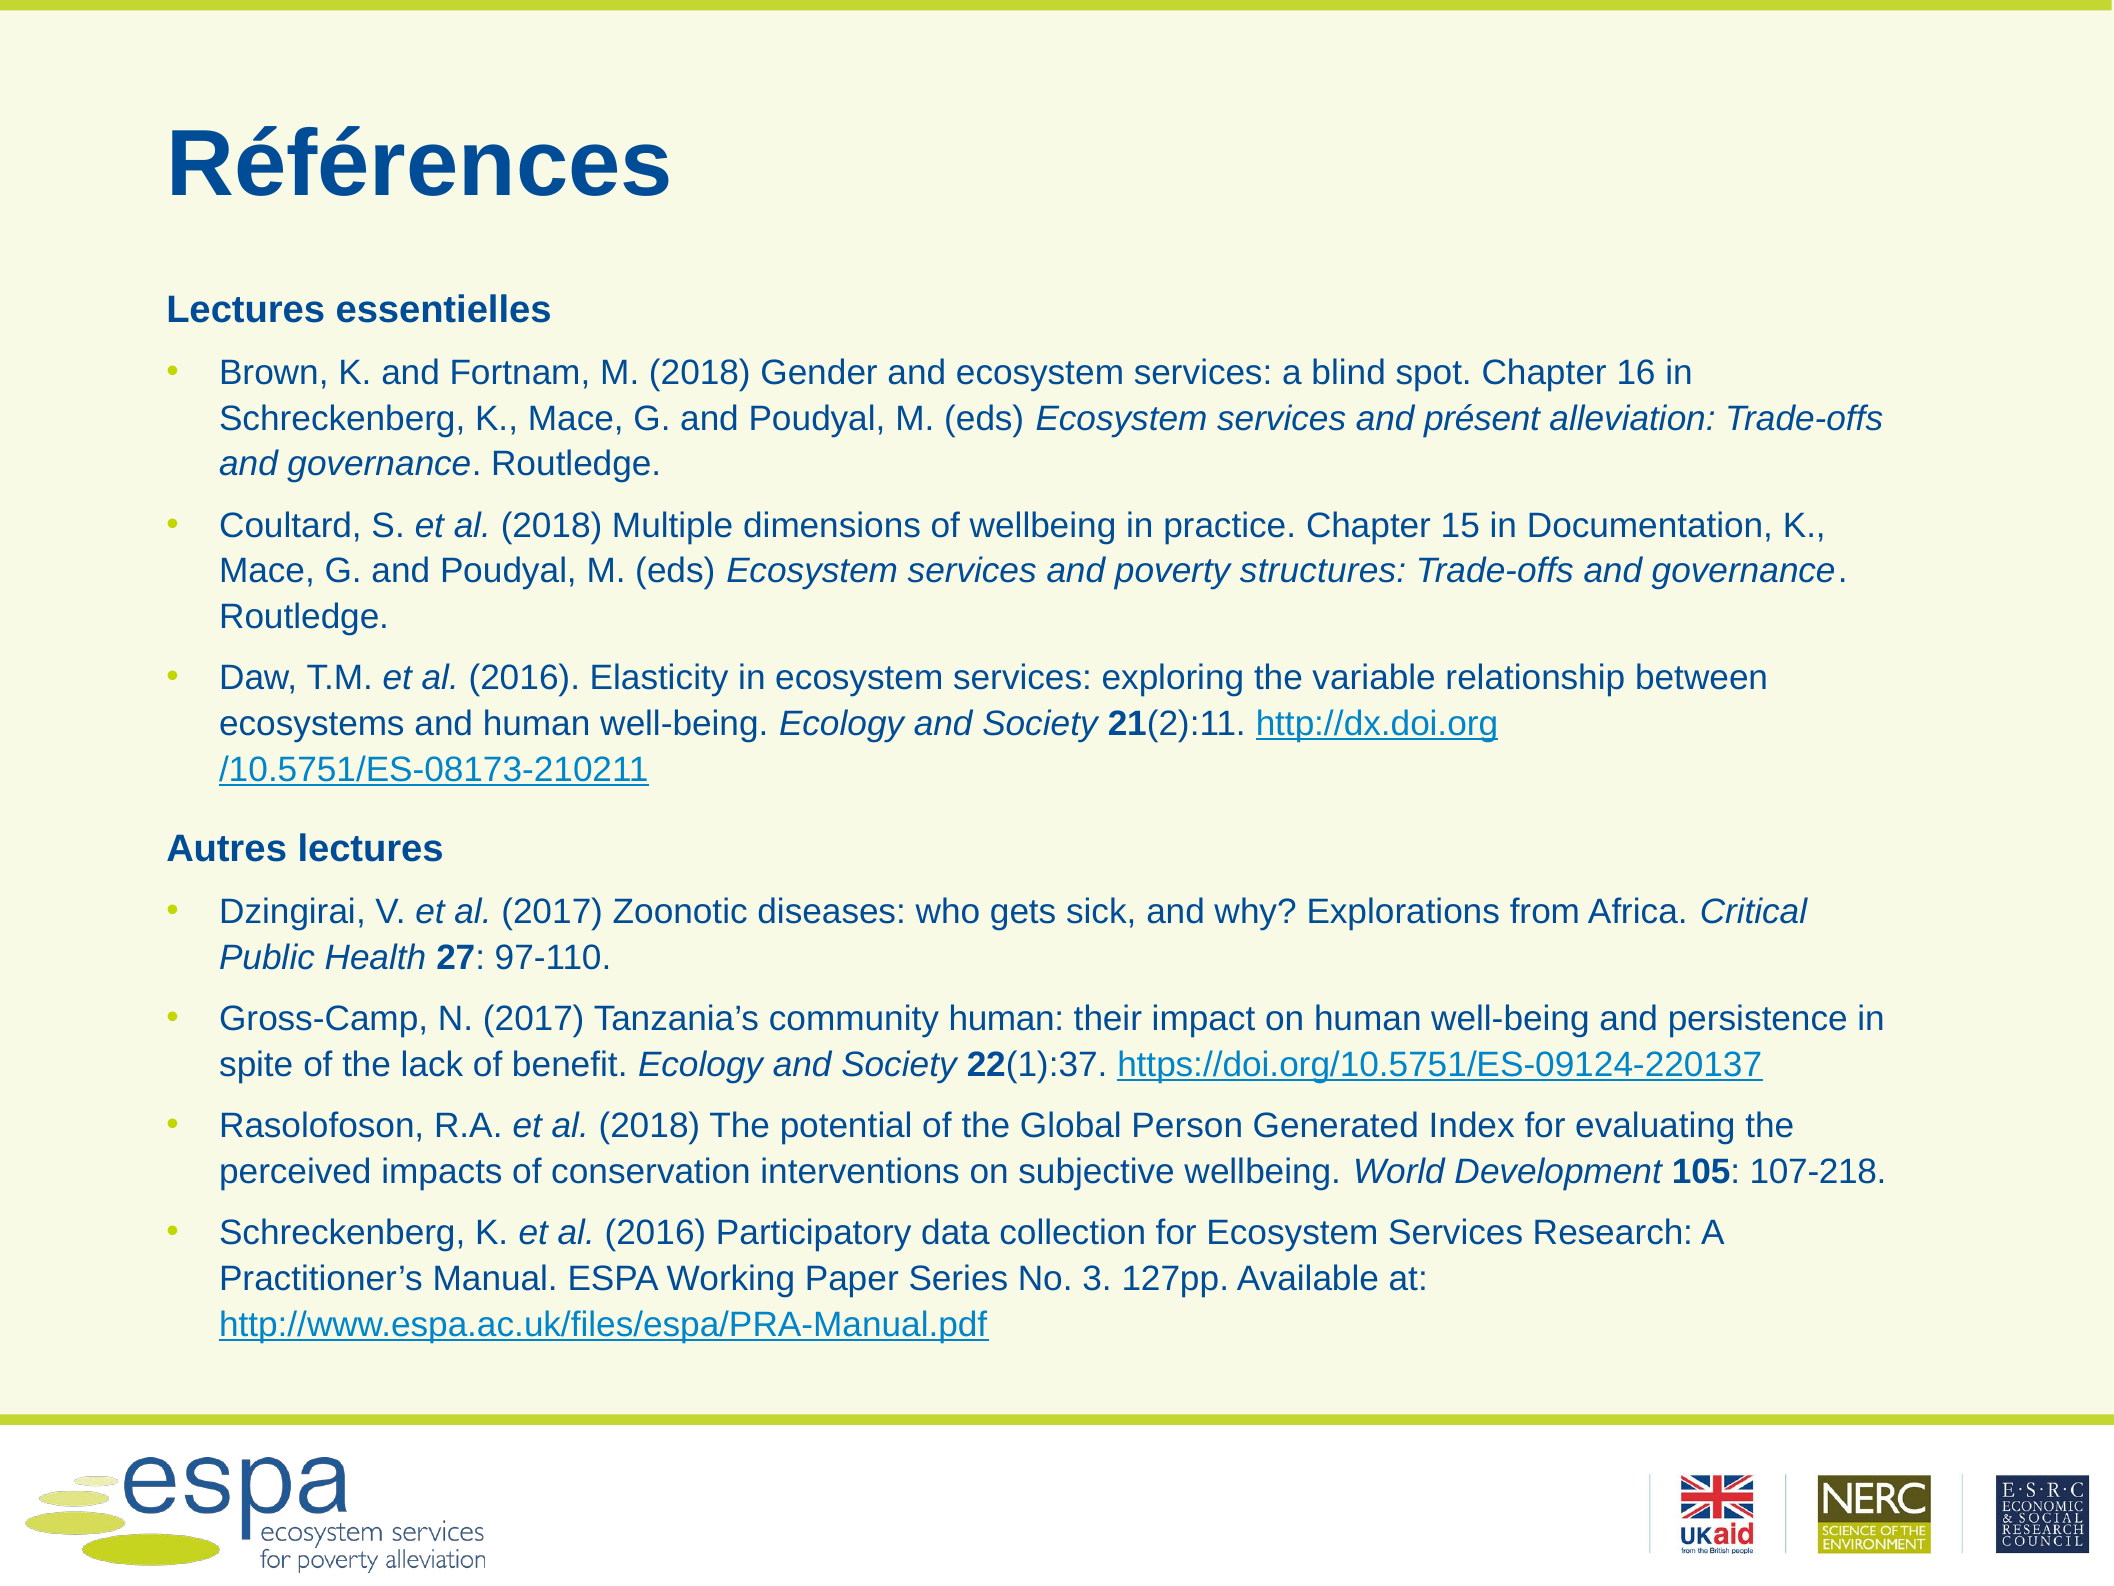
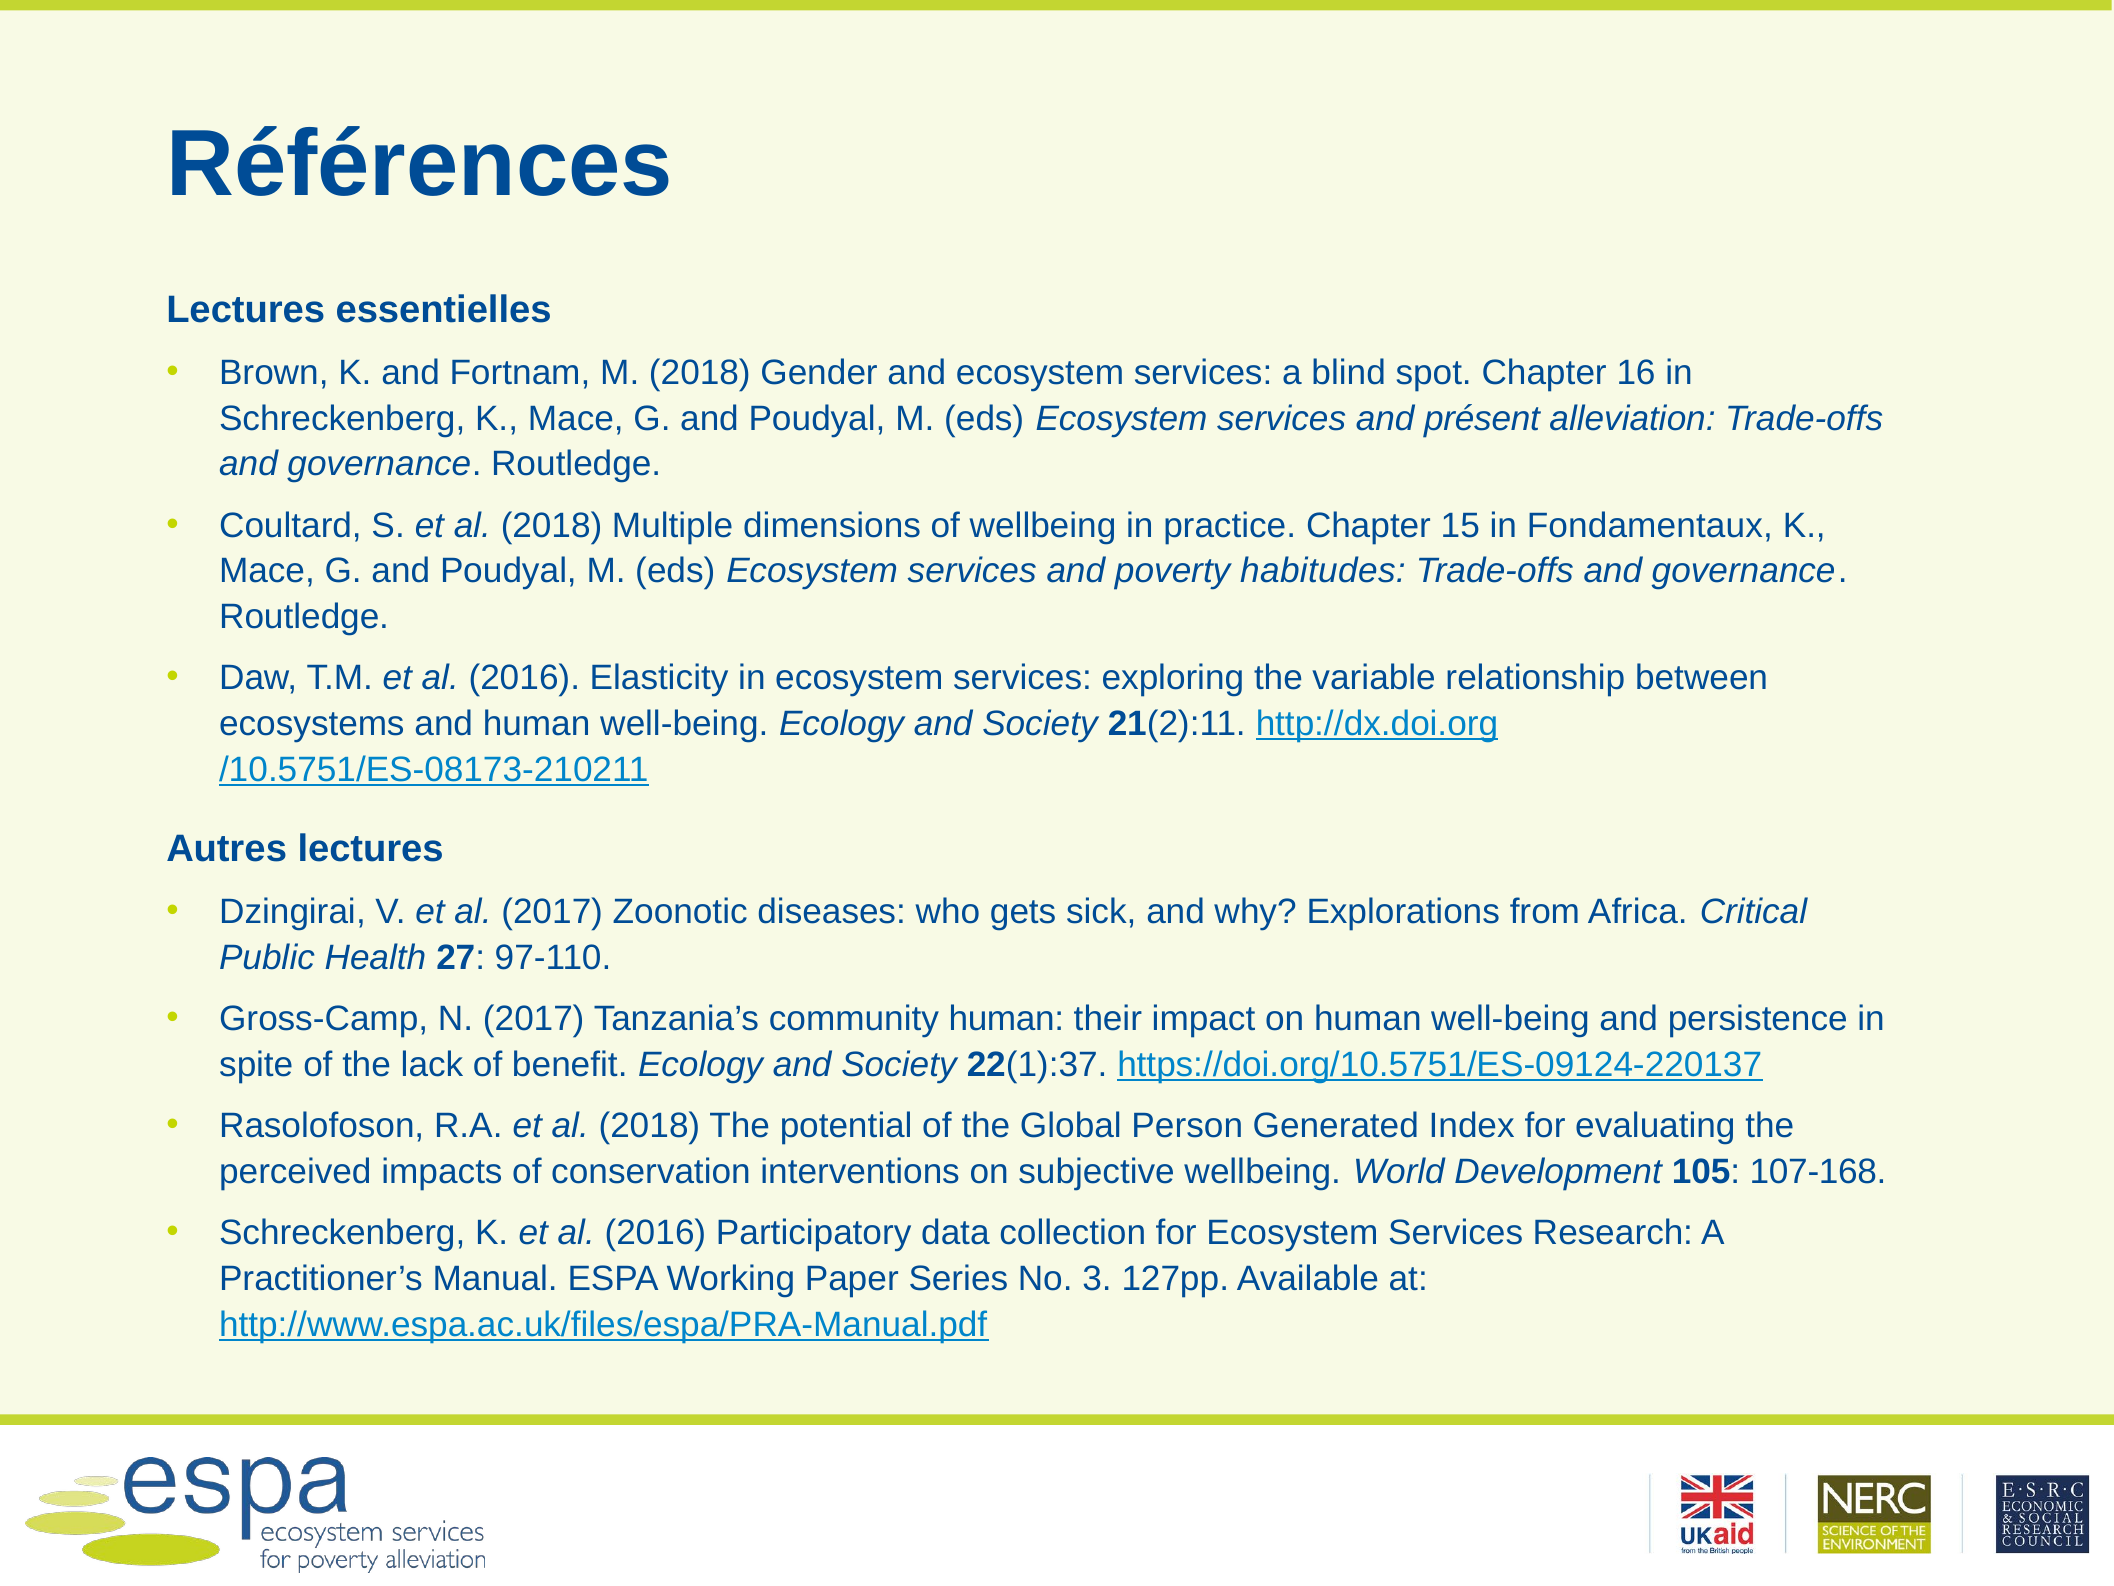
Documentation: Documentation -> Fondamentaux (1650, 525)
structures: structures -> habitudes (1323, 571)
107-218: 107-218 -> 107-168 (1818, 1171)
